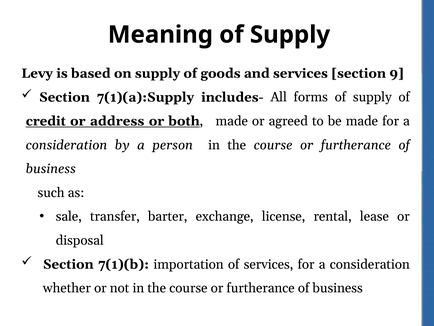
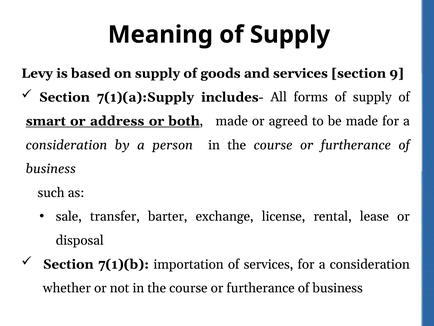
credit: credit -> smart (46, 121)
